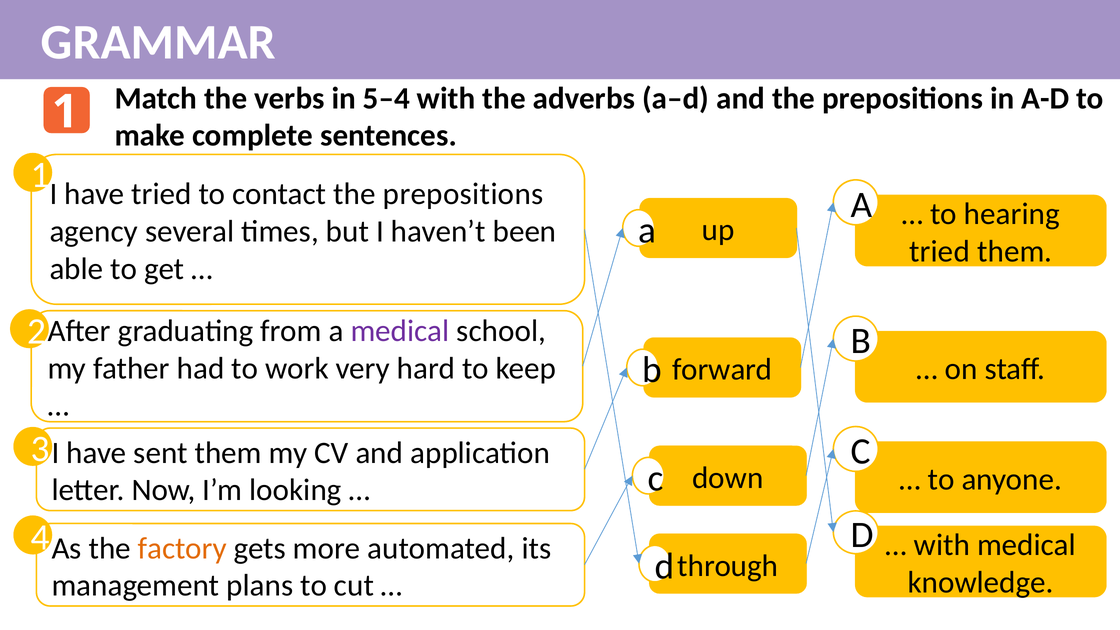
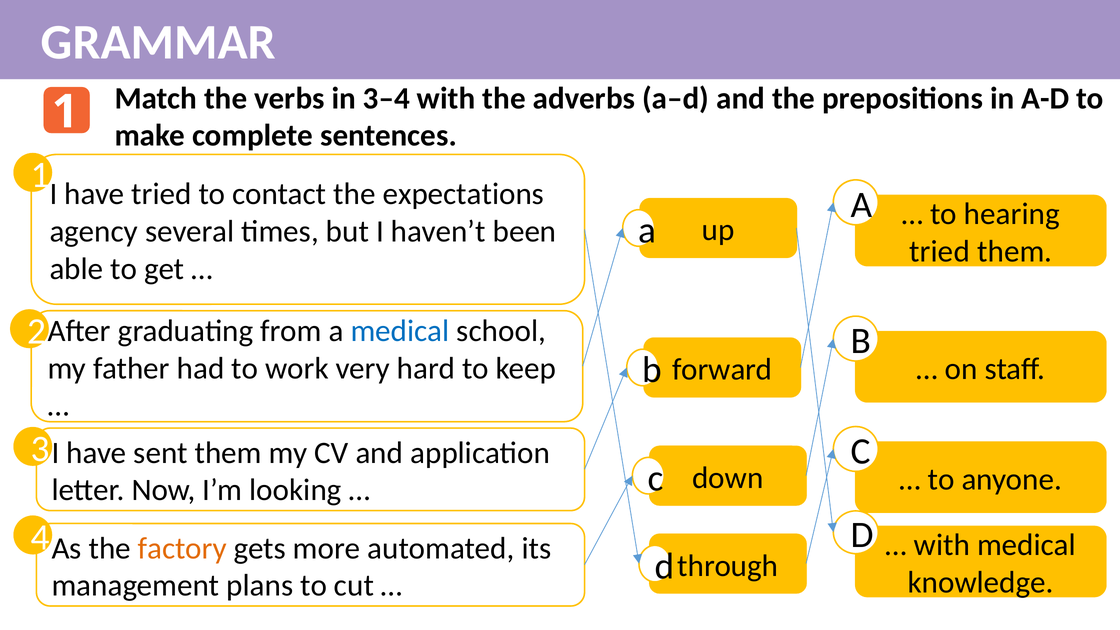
5–4: 5–4 -> 3–4 (386, 98)
contact the prepositions: prepositions -> expectations (463, 194)
medical colour: purple -> blue (400, 331)
